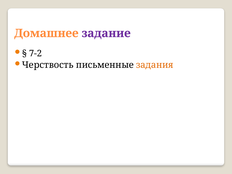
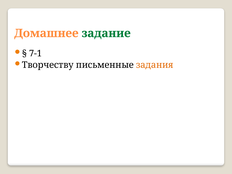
задание colour: purple -> green (106, 33)
7-2: 7-2 -> 7-1 (36, 53)
Черствость: Черствость -> Творчеству (48, 65)
